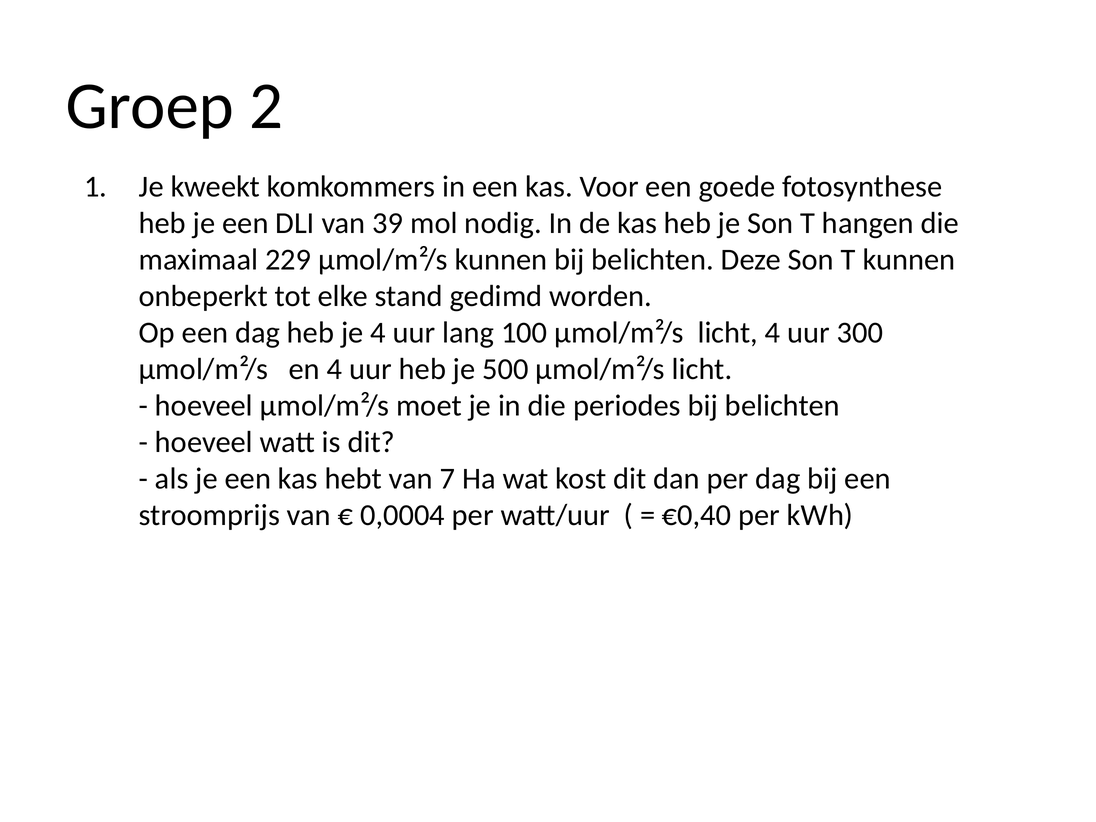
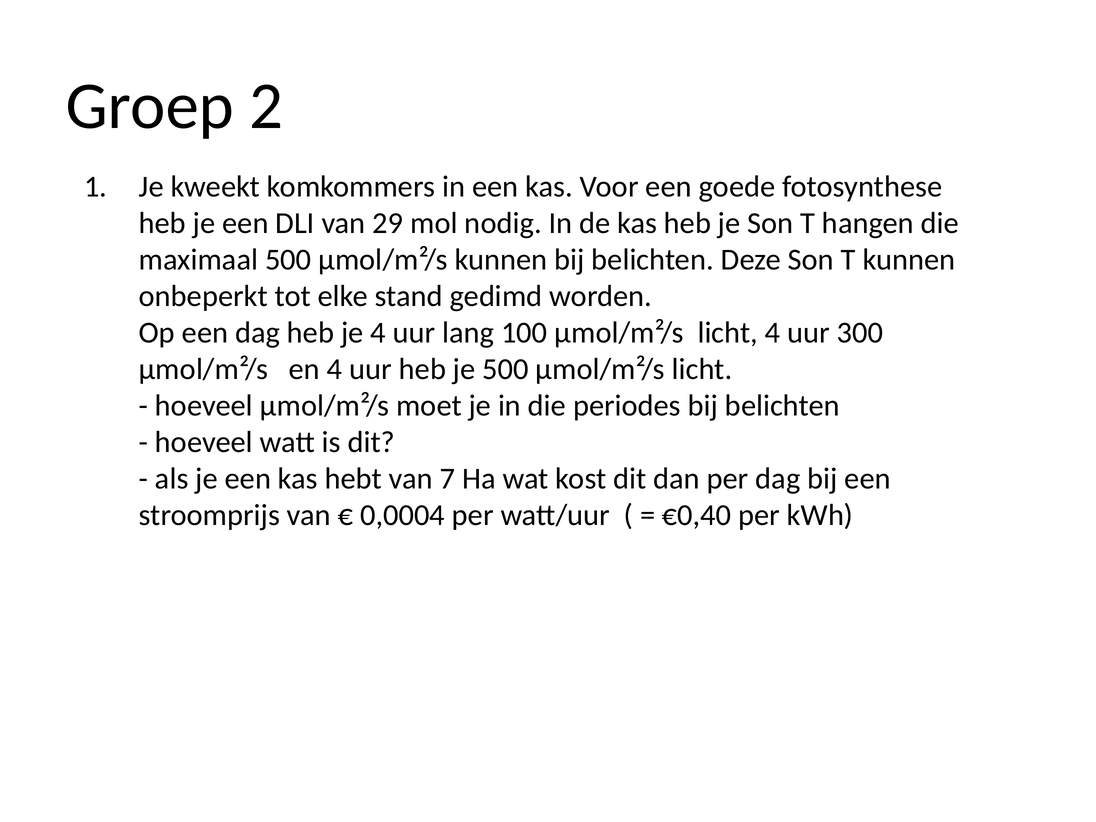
39: 39 -> 29 (388, 223)
maximaal 229: 229 -> 500 (288, 260)
